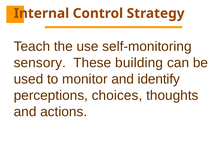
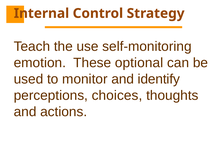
sensory: sensory -> emotion (40, 63)
building: building -> optional (139, 63)
